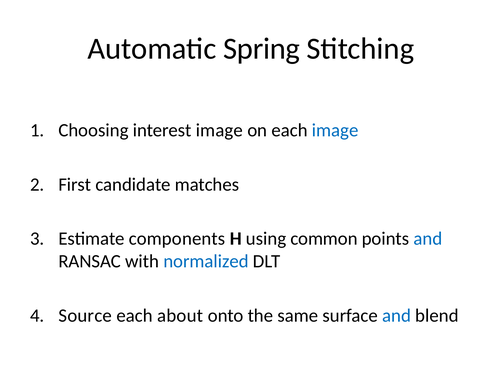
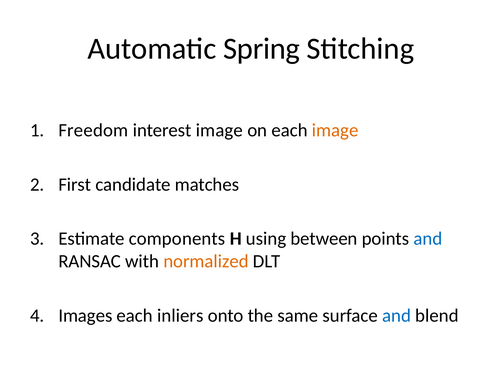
Choosing: Choosing -> Freedom (93, 130)
image colour: blue -> orange (335, 130)
common: common -> between (324, 238)
normalized colour: blue -> orange (206, 261)
Source: Source -> Images (85, 315)
about: about -> inliers (180, 315)
